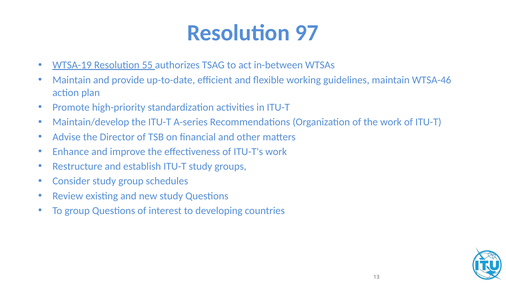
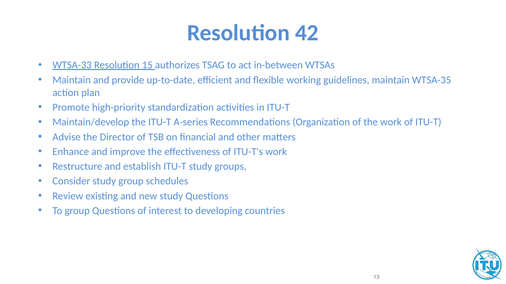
97: 97 -> 42 (307, 33)
WTSA-19: WTSA-19 -> WTSA-33 (72, 65)
55: 55 -> 15 (147, 65)
WTSA-46: WTSA-46 -> WTSA-35 (432, 80)
